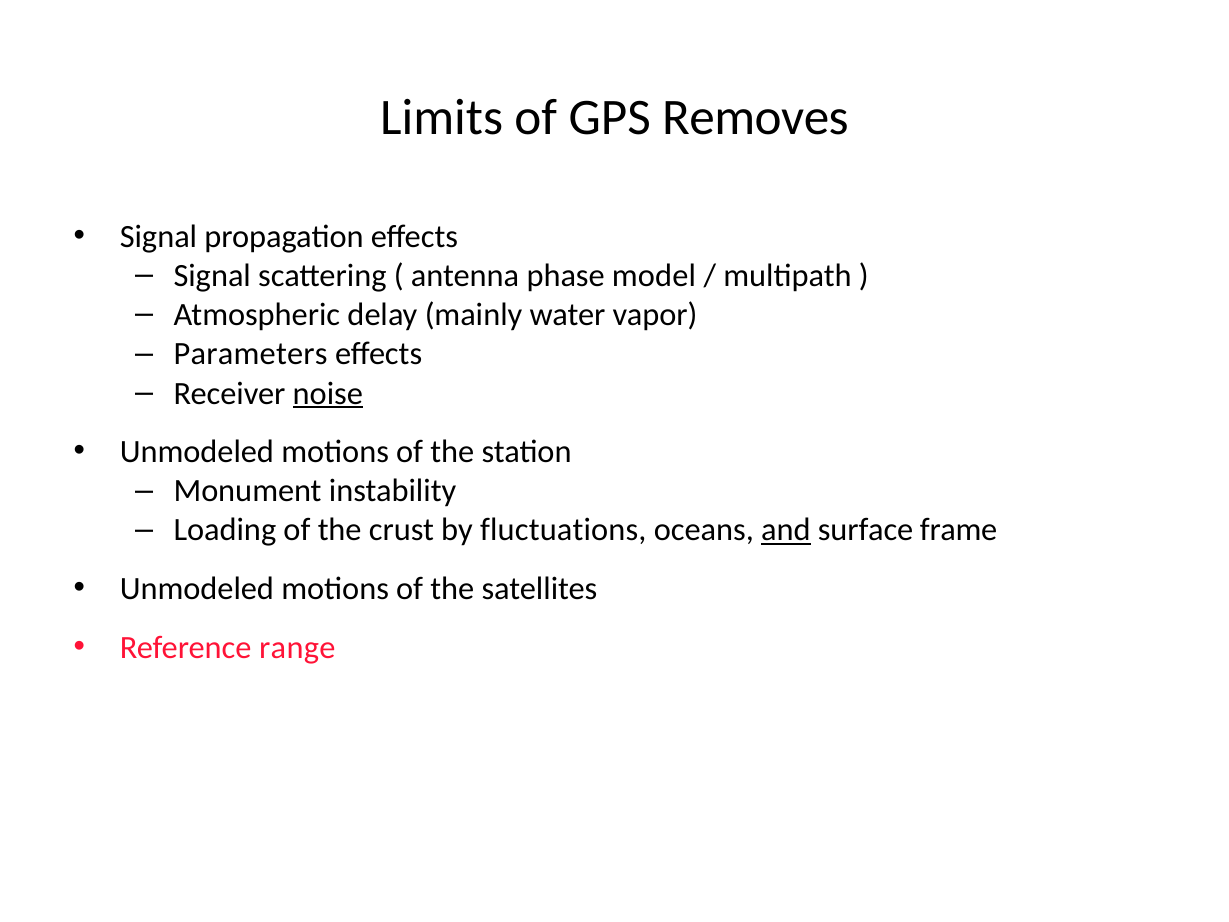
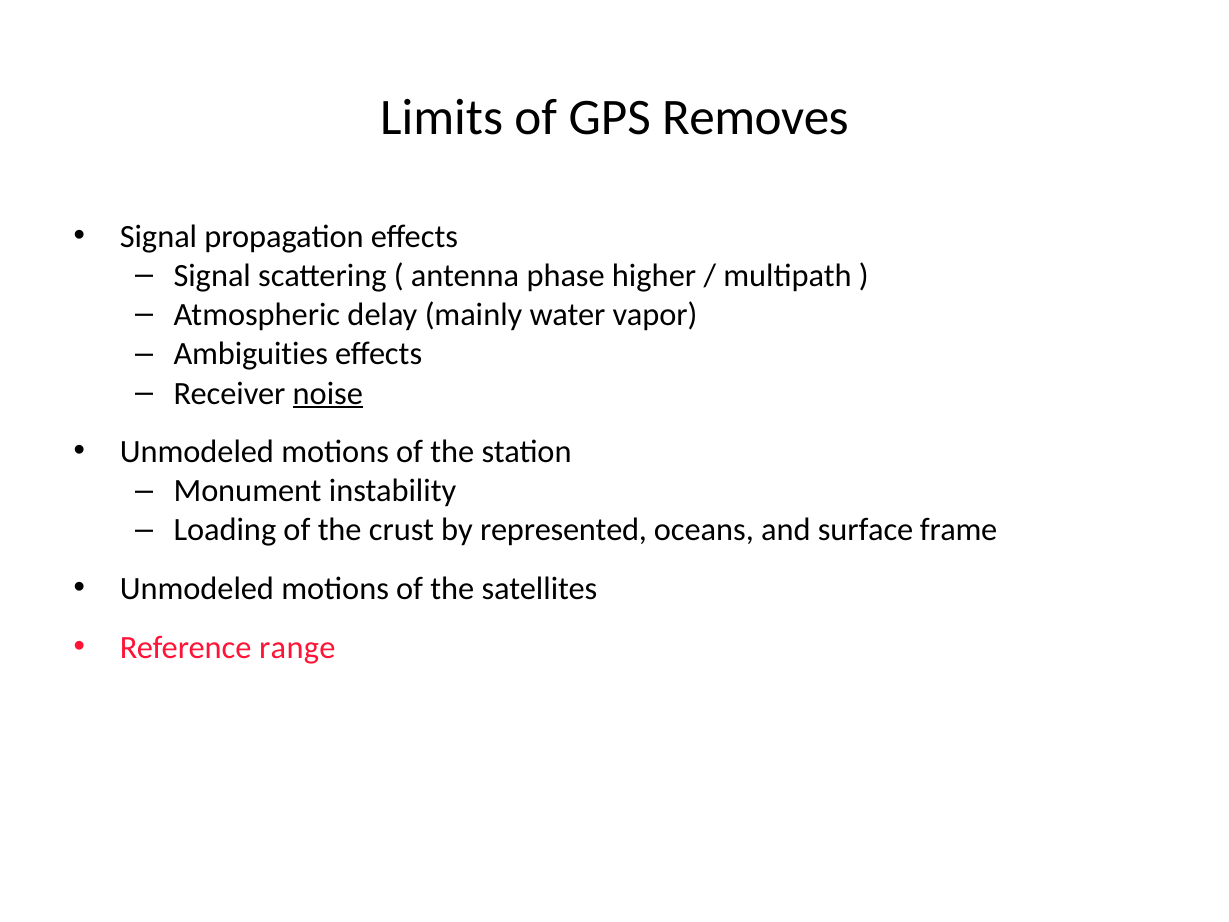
model: model -> higher (654, 276)
Parameters: Parameters -> Ambiguities (251, 354)
fluctuations: fluctuations -> represented (564, 530)
and underline: present -> none (786, 530)
